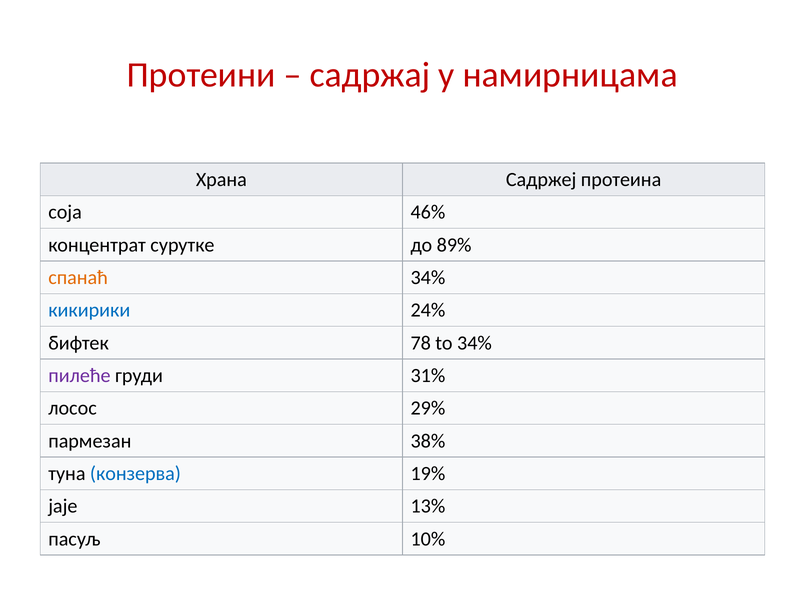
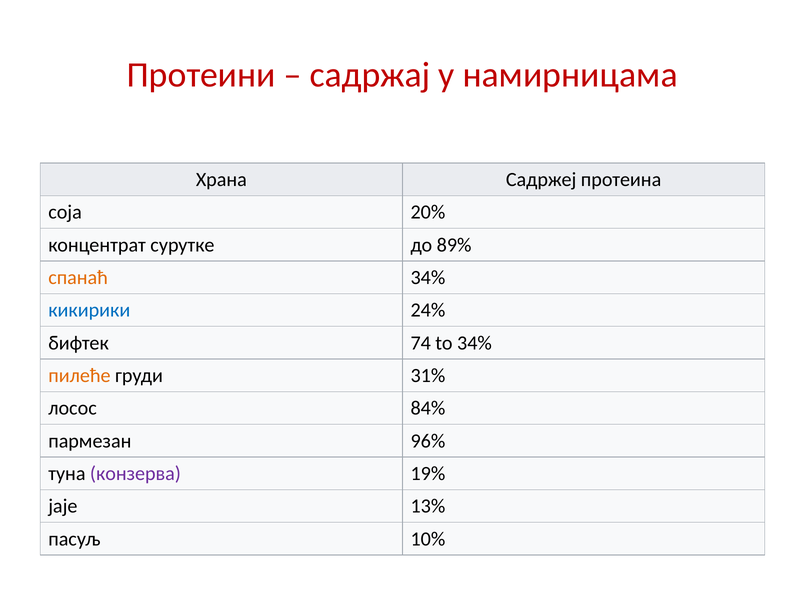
46%: 46% -> 20% (428, 212)
78: 78 -> 74 (421, 343)
пилеће colour: purple -> orange (79, 375)
29%: 29% -> 84% (428, 408)
38%: 38% -> 96% (428, 441)
конзерва colour: blue -> purple (135, 473)
